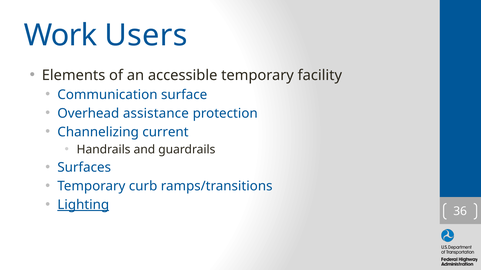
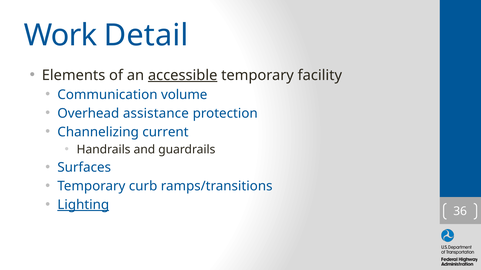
Users: Users -> Detail (146, 36)
accessible underline: none -> present (183, 75)
surface: surface -> volume (184, 95)
